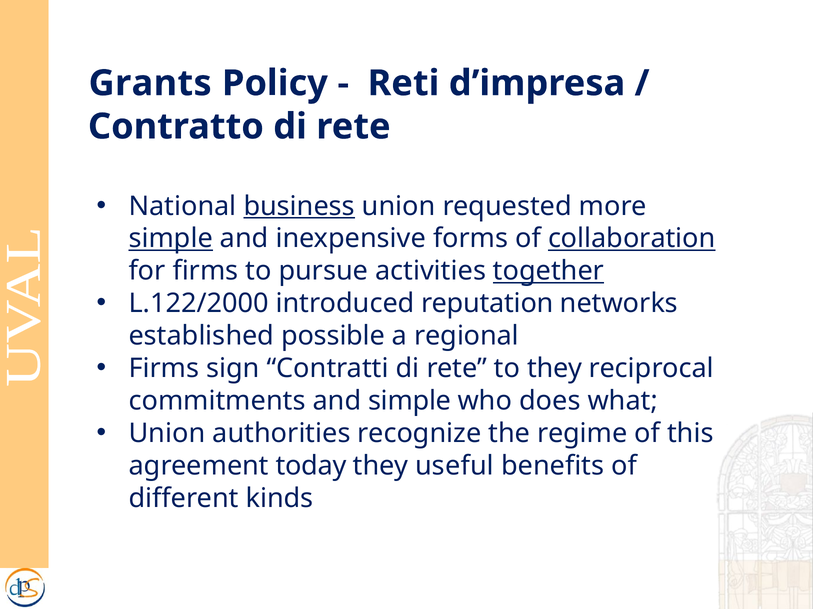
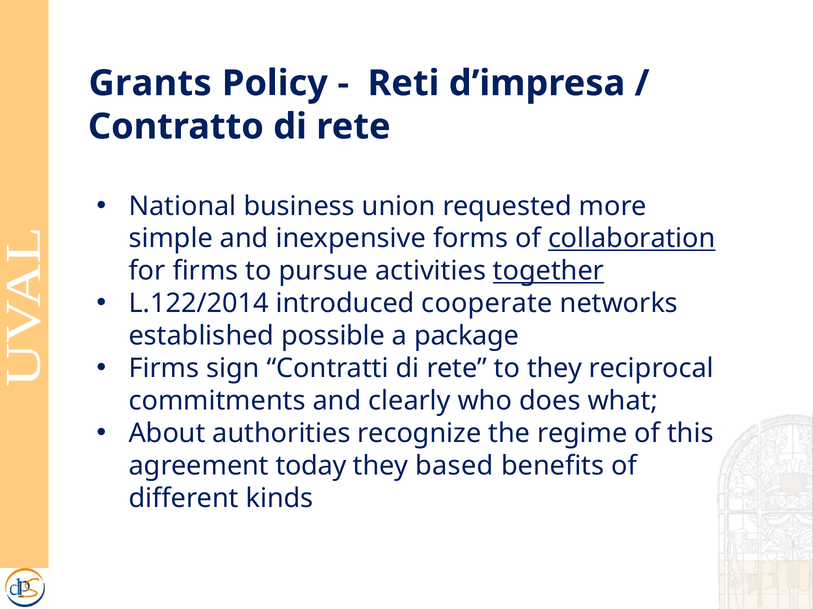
business underline: present -> none (299, 206)
simple underline: present -> none (171, 239)
L.122/2000: L.122/2000 -> L.122/2014 (199, 304)
reputation: reputation -> cooperate (487, 304)
regional: regional -> package (467, 336)
and simple: simple -> clearly (410, 401)
Union: Union -> About (167, 434)
useful: useful -> based (454, 466)
